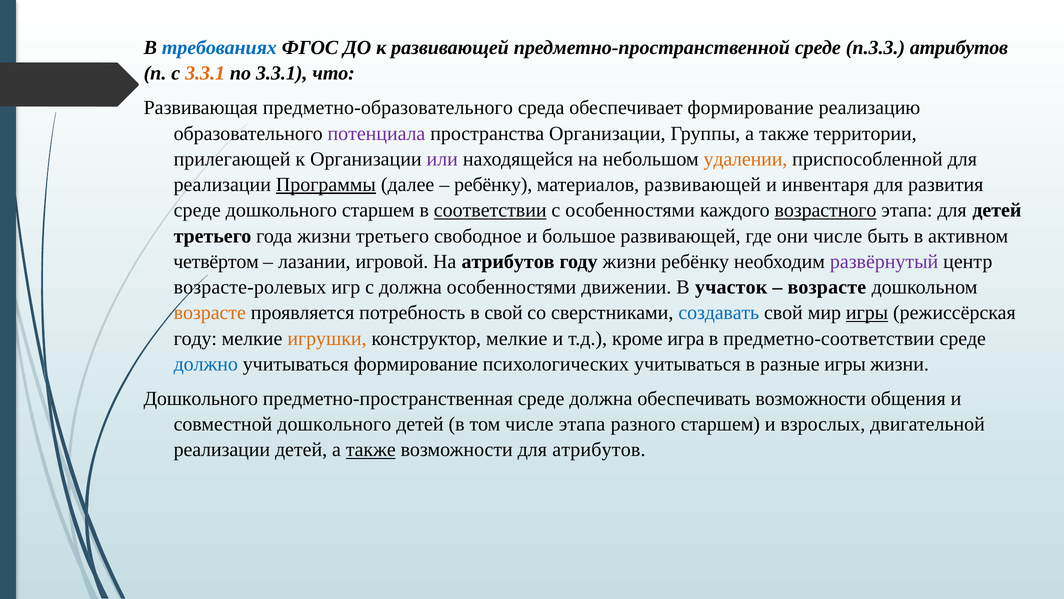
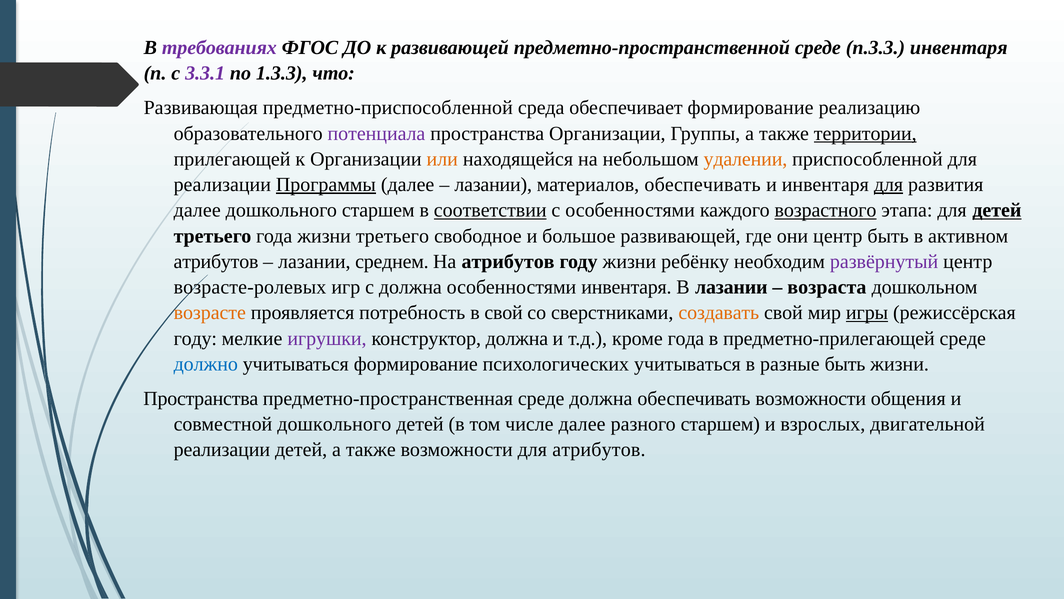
требованиях colour: blue -> purple (219, 48)
п.3.3 атрибутов: атрибутов -> инвентаря (959, 48)
3.3.1 colour: orange -> purple (205, 73)
по 3.3.1: 3.3.1 -> 1.3.3 (282, 73)
предметно-образовательного: предметно-образовательного -> предметно-приспособленной (388, 108)
территории underline: none -> present (865, 133)
или colour: purple -> orange (442, 159)
ребёнку: ребёнку -> лазании (493, 185)
материалов развивающей: развивающей -> обеспечивать (703, 185)
для underline: none -> present (889, 185)
среде: среде -> далее (197, 210)
детей underline: none -> present (997, 210)
они числе: числе -> центр (838, 236)
четвёртом: четвёртом -> атрибутов (216, 261)
игровой: игровой -> среднем (392, 261)
особенностями движении: движении -> инвентаря (626, 287)
В участок: участок -> лазании (731, 287)
возрасте: возрасте -> возраста (827, 287)
создавать colour: blue -> orange (719, 313)
игрушки colour: orange -> purple (327, 338)
конструктор мелкие: мелкие -> должна (517, 338)
кроме игра: игра -> года (686, 338)
предметно-соответствии: предметно-соответствии -> предметно-прилегающей (829, 338)
разные игры: игры -> быть (845, 364)
Дошкольного: Дошкольного -> Пространства (201, 398)
числе этапа: этапа -> далее (582, 424)
также underline: present -> none (371, 449)
